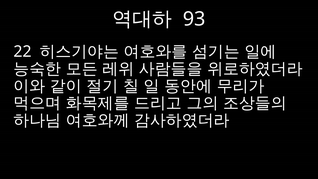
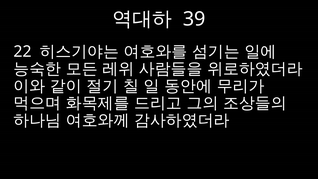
93: 93 -> 39 (194, 19)
